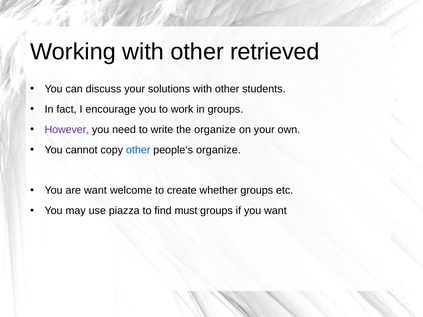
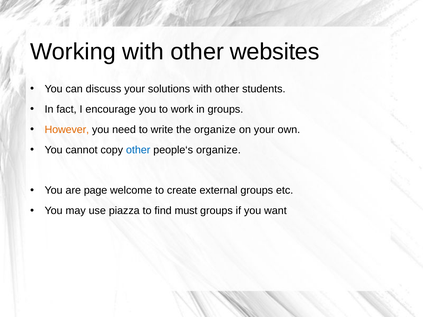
retrieved: retrieved -> websites (275, 52)
However colour: purple -> orange (67, 130)
are want: want -> page (96, 191)
whether: whether -> external (219, 191)
